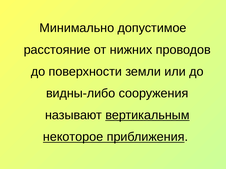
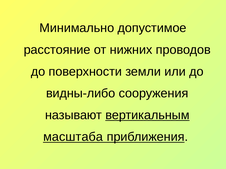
некоторое: некоторое -> масштаба (73, 137)
